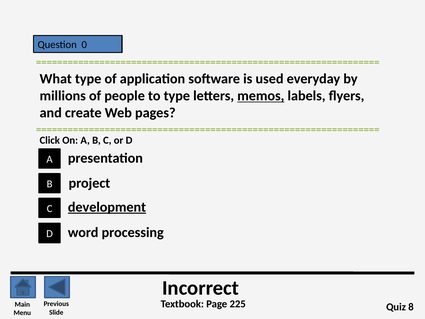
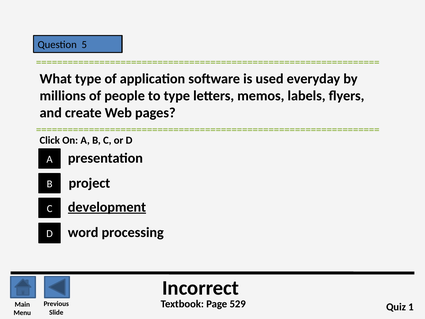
0: 0 -> 5 (84, 45)
memos underline: present -> none (261, 96)
225: 225 -> 529 (238, 304)
8: 8 -> 1 (411, 307)
